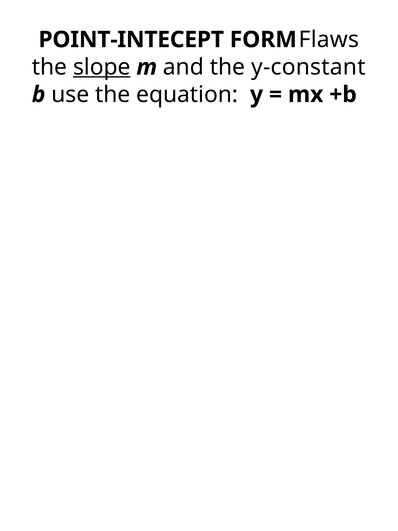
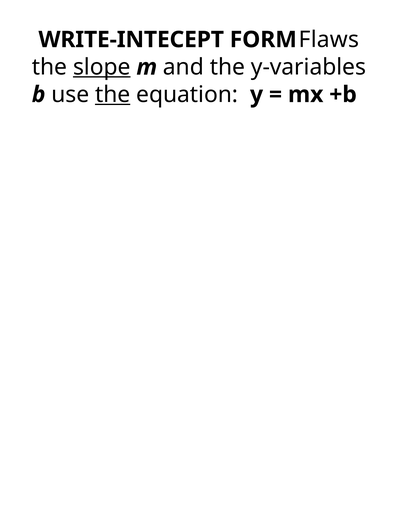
POINT-INTECEPT: POINT-INTECEPT -> WRITE-INTECEPT (131, 40)
y-constant: y-constant -> y-variables (308, 67)
the underline: none -> present (113, 94)
